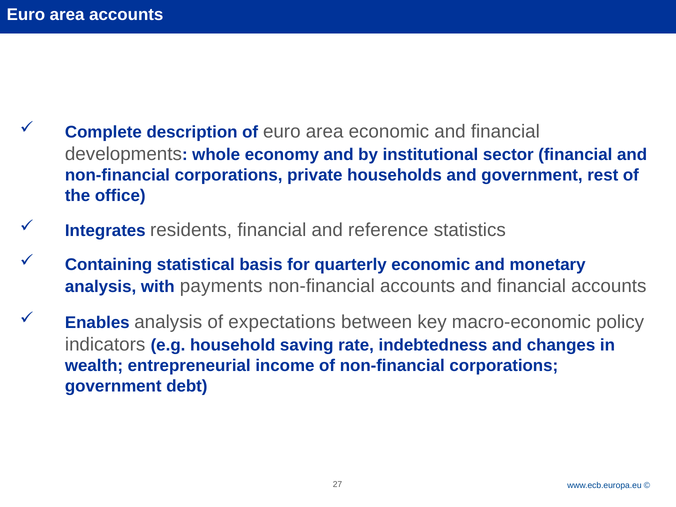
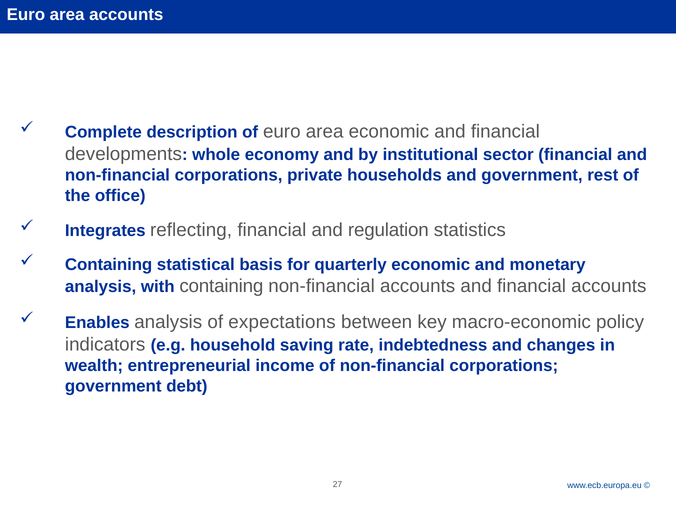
residents: residents -> reflecting (191, 230)
reference: reference -> regulation (388, 230)
with payments: payments -> containing (221, 286)
